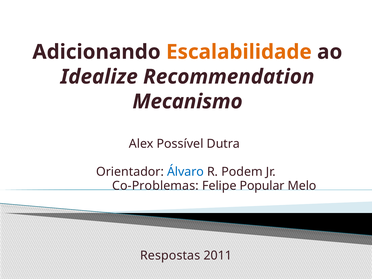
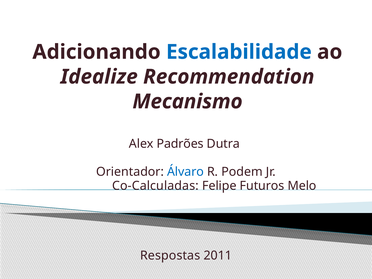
Escalabilidade colour: orange -> blue (239, 52)
Possível: Possível -> Padrões (180, 144)
Co-Problemas: Co-Problemas -> Co-Calculadas (155, 186)
Popular: Popular -> Futuros (262, 186)
